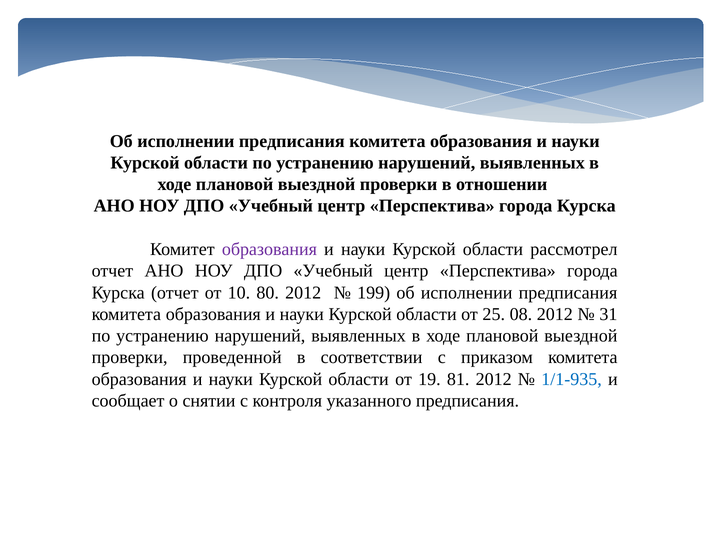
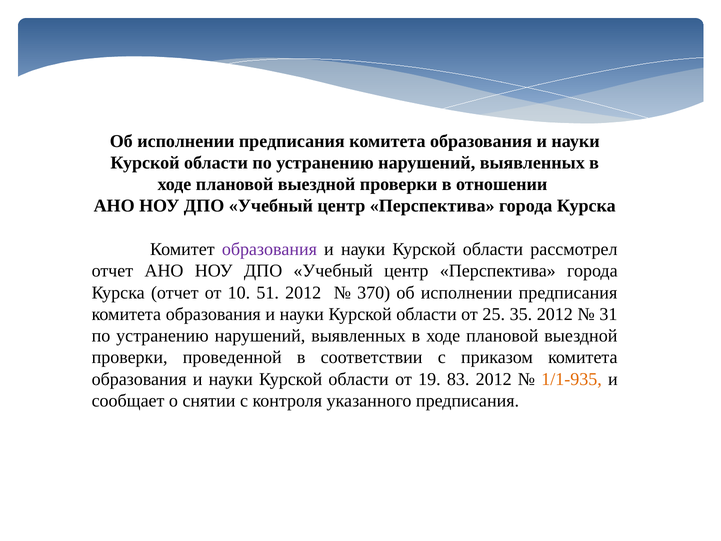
80: 80 -> 51 (268, 292)
199: 199 -> 370 (374, 292)
08: 08 -> 35 (521, 314)
81: 81 -> 83 (458, 379)
1/1-935 colour: blue -> orange (572, 379)
